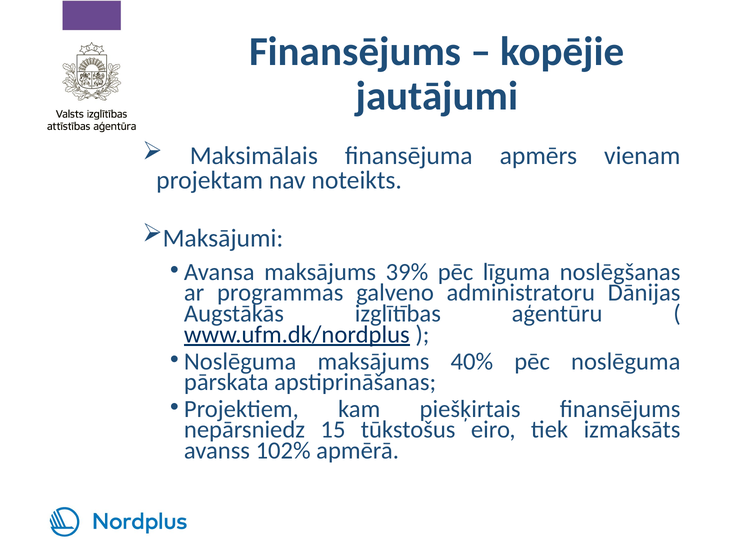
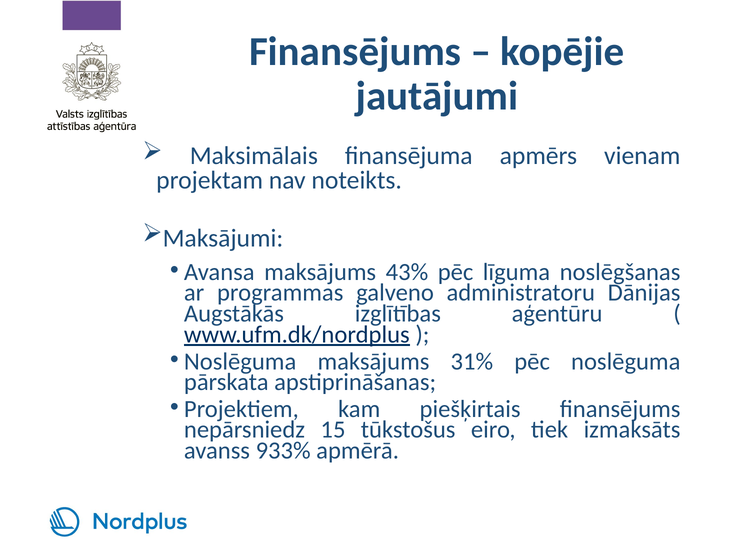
39%: 39% -> 43% (407, 272)
40%: 40% -> 31% (472, 361)
102%: 102% -> 933% (283, 450)
